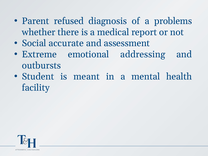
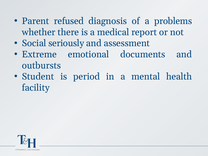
accurate: accurate -> seriously (66, 43)
addressing: addressing -> documents (143, 54)
meant: meant -> period (87, 77)
